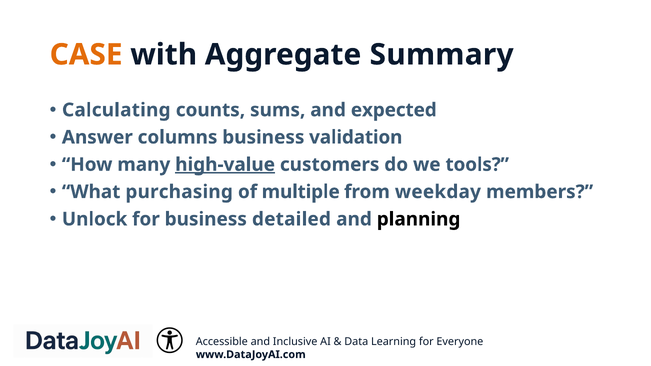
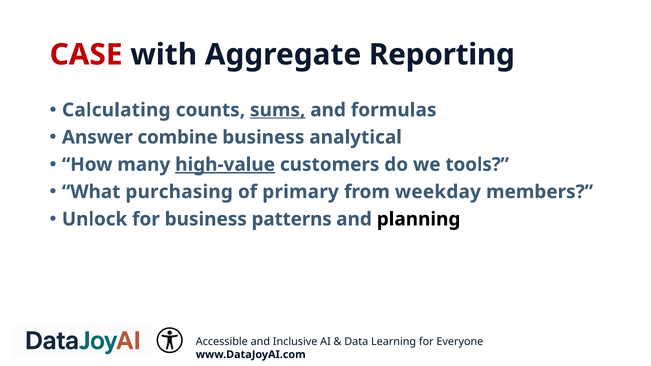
CASE colour: orange -> red (86, 55)
Summary: Summary -> Reporting (442, 55)
sums underline: none -> present (278, 110)
expected: expected -> formulas (394, 110)
columns: columns -> combine (178, 137)
validation: validation -> analytical (356, 137)
multiple: multiple -> primary (301, 192)
detailed: detailed -> patterns (292, 219)
